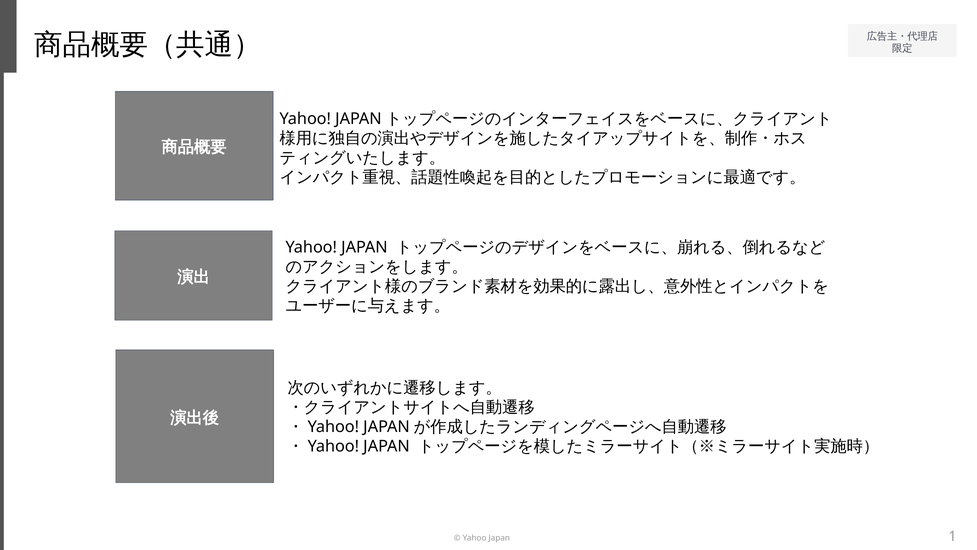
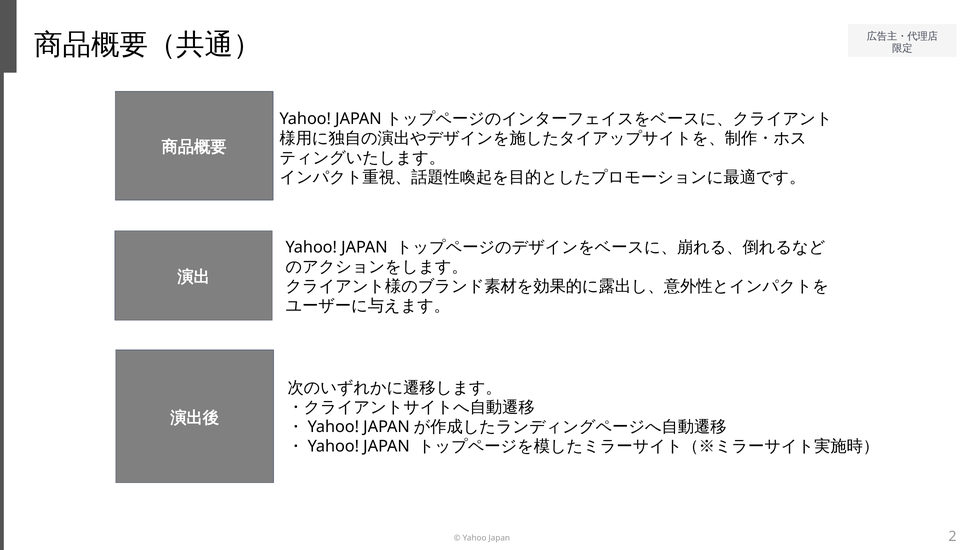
1: 1 -> 2 (953, 536)
